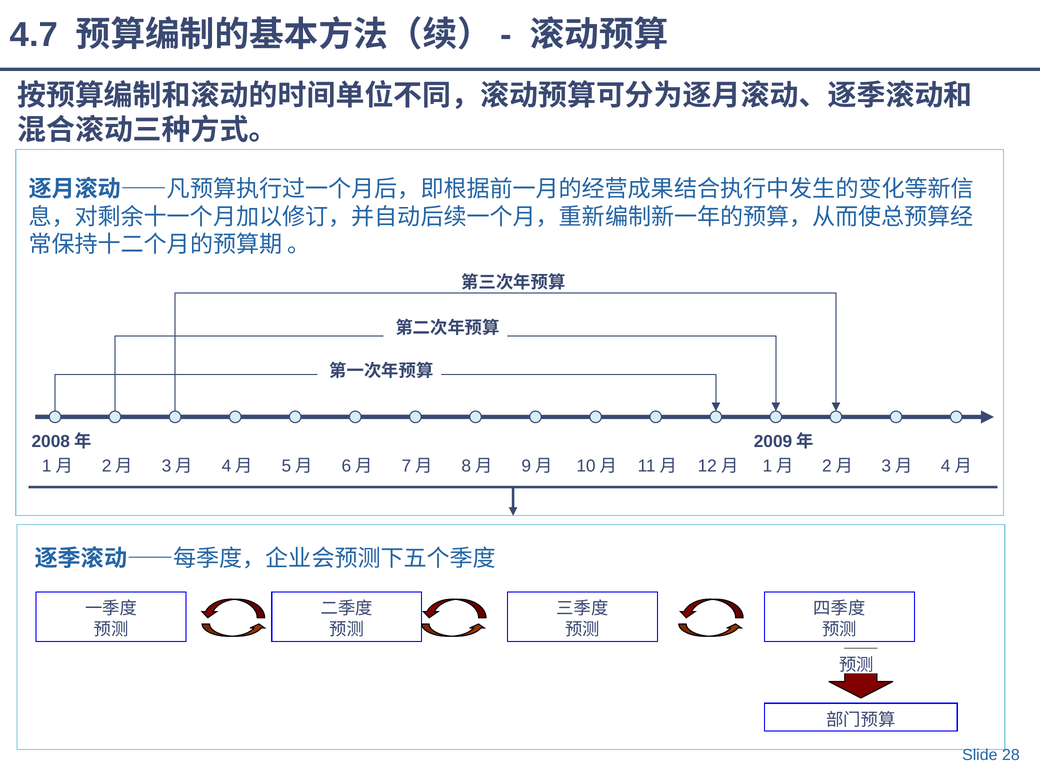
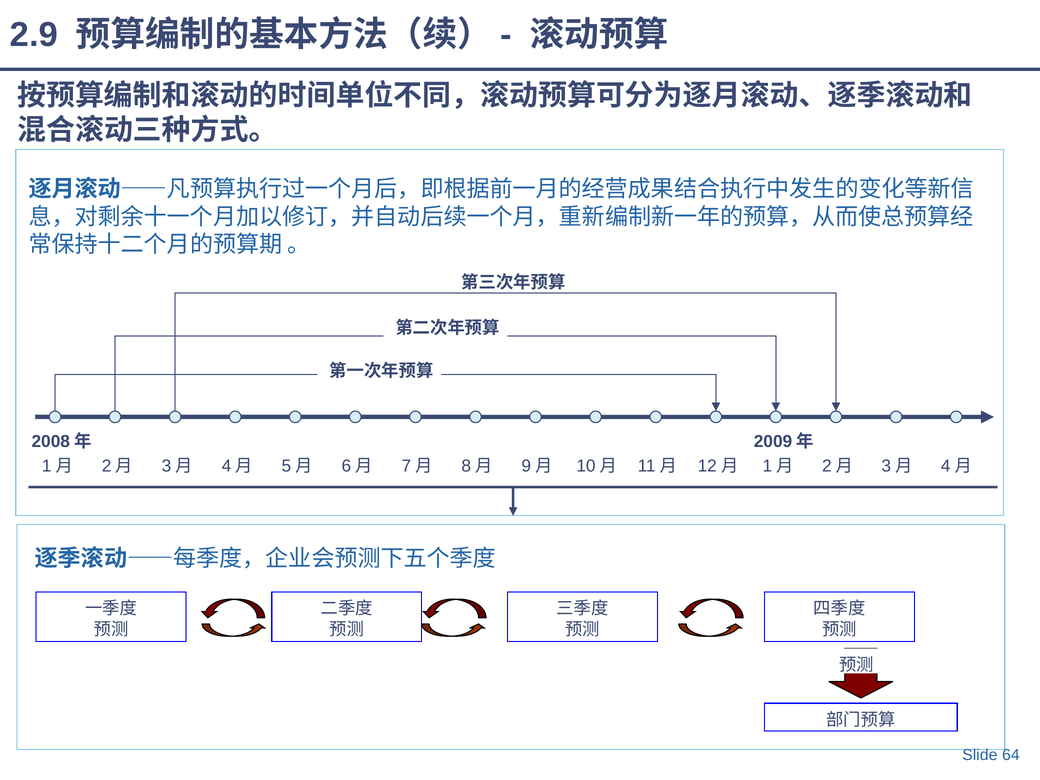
4.7: 4.7 -> 2.9 (34, 35)
28: 28 -> 64 (1011, 755)
